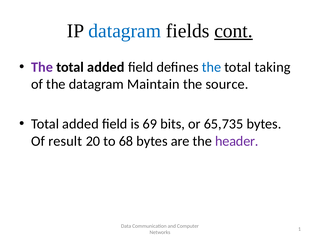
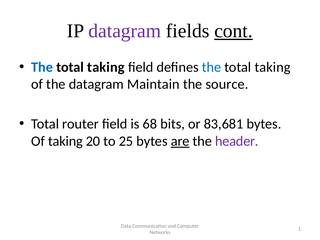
datagram colour: blue -> purple (125, 31)
The colour: purple -> blue (42, 67)
added: added -> taking (106, 67)
added: added -> router (81, 124)
69: 69 -> 68 (150, 124)
65,735: 65,735 -> 83,681 (224, 124)
Of result: result -> taking (65, 141)
68: 68 -> 25 (126, 141)
are underline: none -> present (180, 141)
